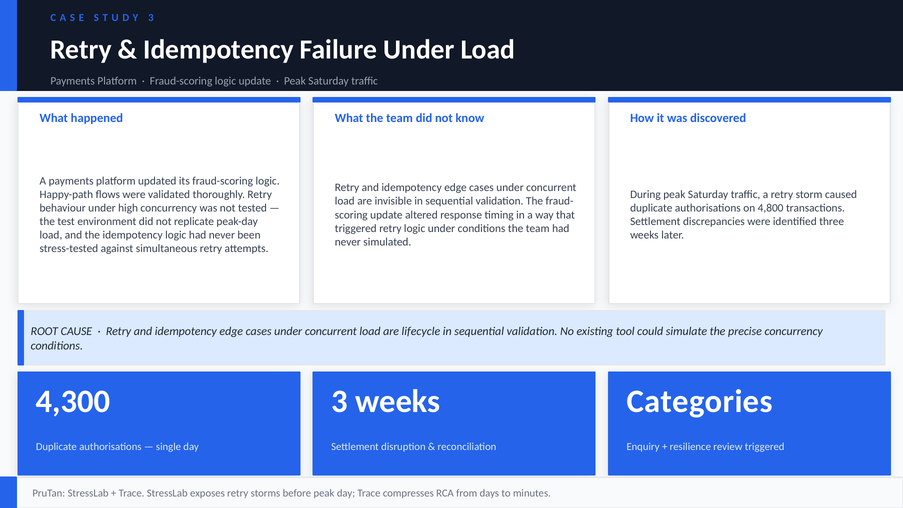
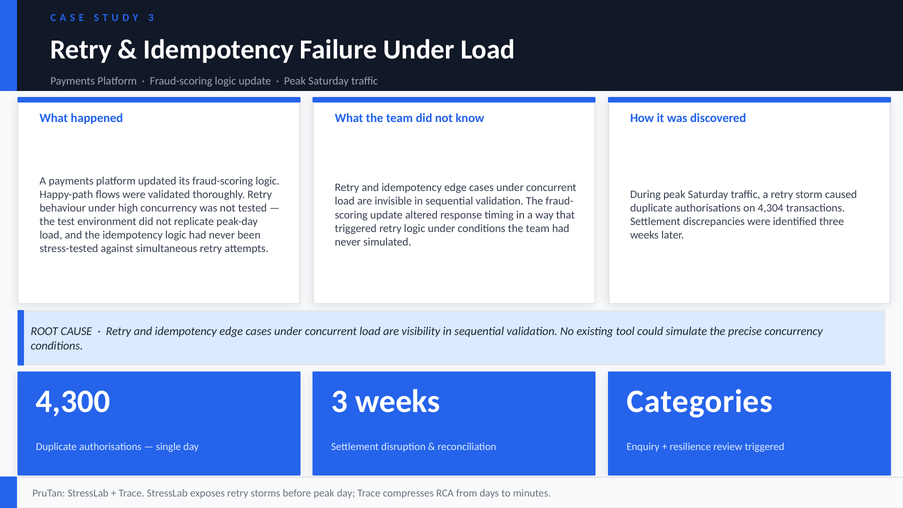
4,800: 4,800 -> 4,304 (771, 208)
lifecycle: lifecycle -> visibility (421, 331)
